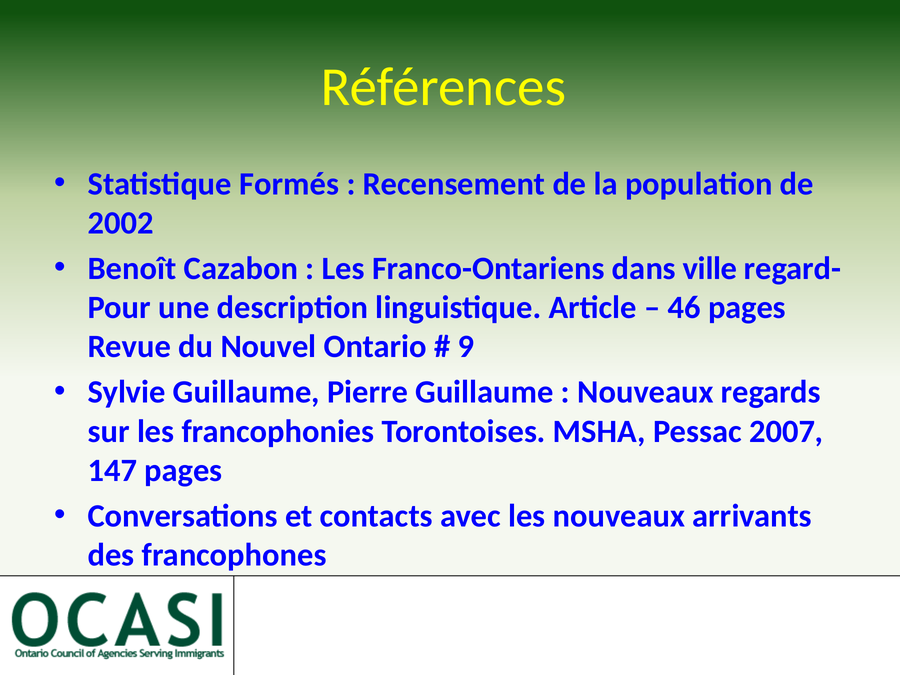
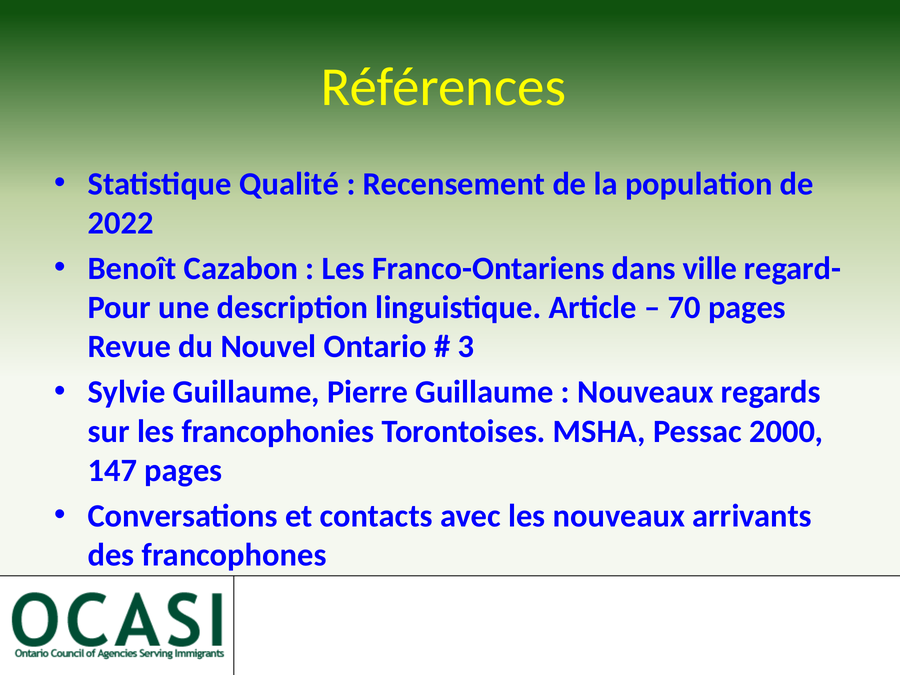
Formés: Formés -> Qualité (289, 184)
2002: 2002 -> 2022 (121, 223)
46: 46 -> 70 (684, 308)
9: 9 -> 3 (466, 347)
2007: 2007 -> 2000 (786, 431)
